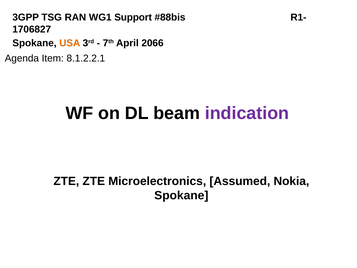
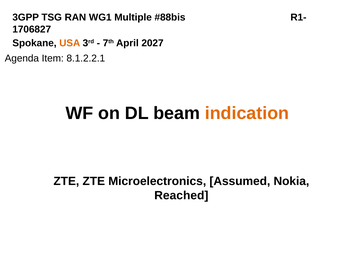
Support: Support -> Multiple (133, 17)
2066: 2066 -> 2027 (153, 43)
indication colour: purple -> orange (247, 113)
Spokane: Spokane -> Reached (181, 195)
